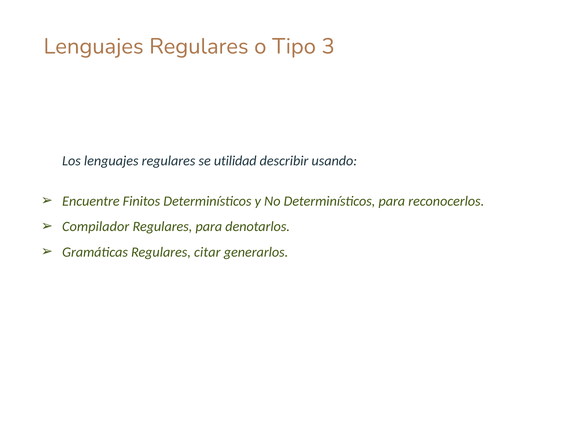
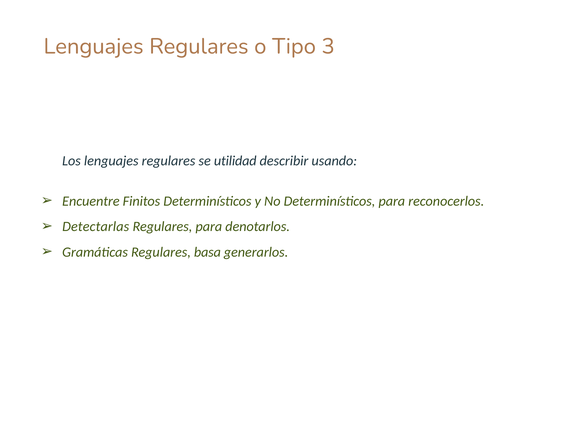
Compilador: Compilador -> Detectarlas (96, 226)
citar: citar -> basa (207, 252)
